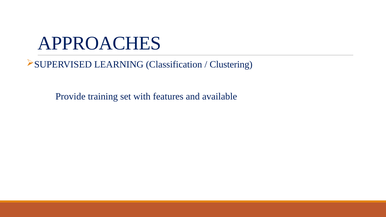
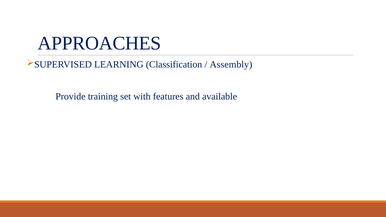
Clustering: Clustering -> Assembly (231, 64)
